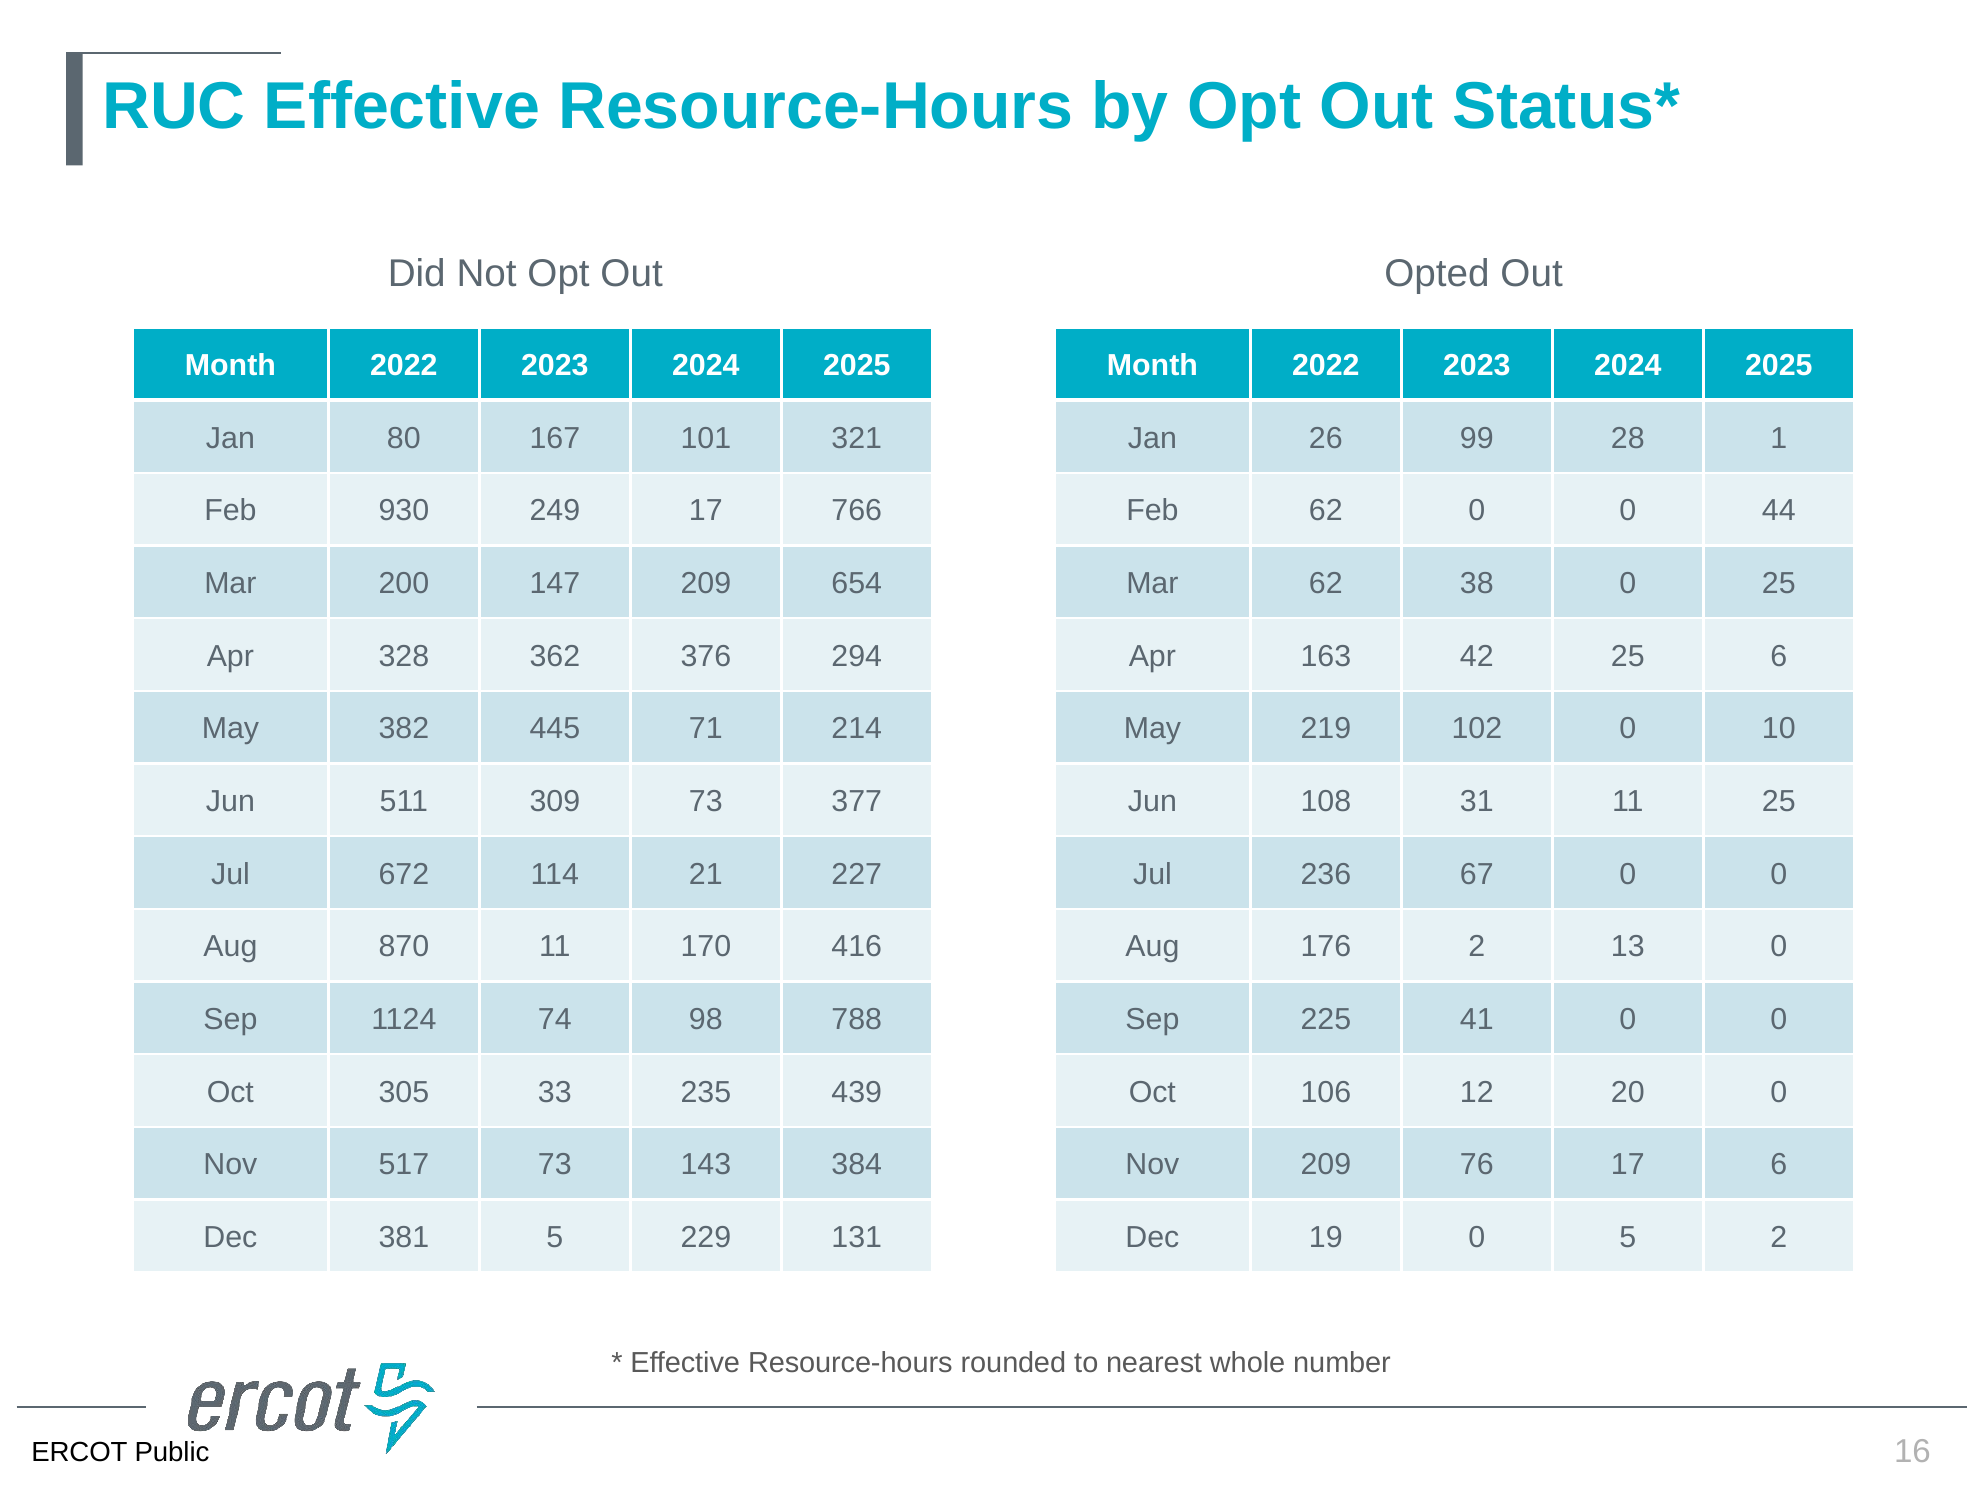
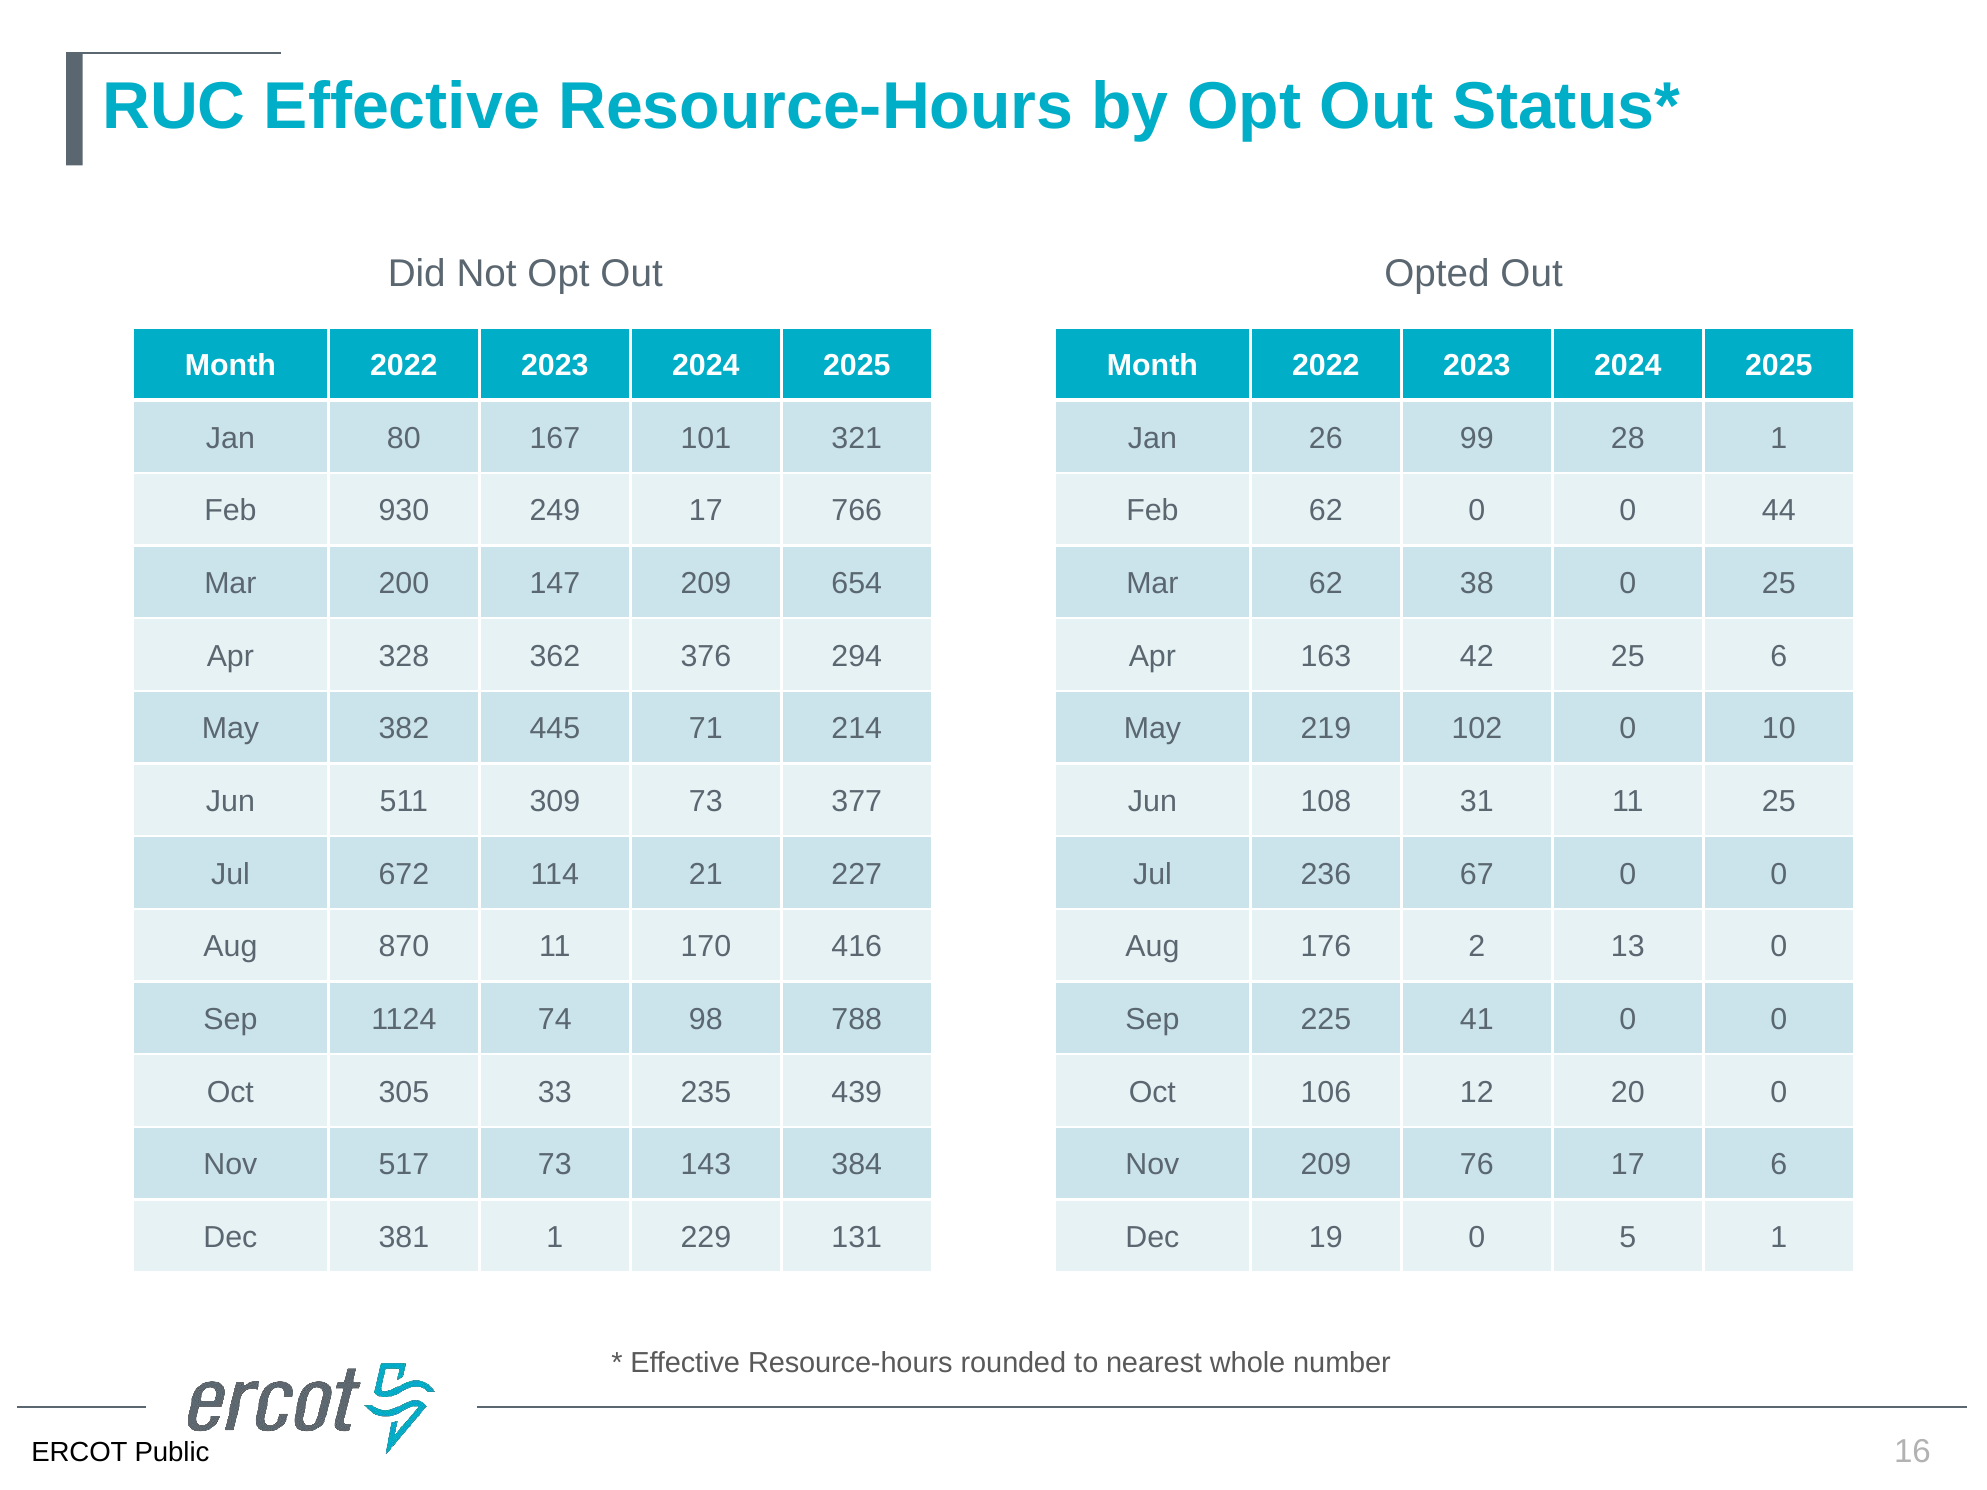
381 5: 5 -> 1 (555, 1238)
5 2: 2 -> 1 (1779, 1238)
